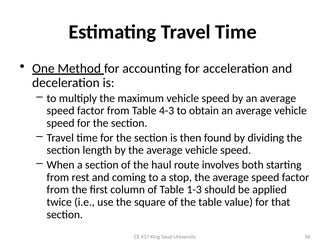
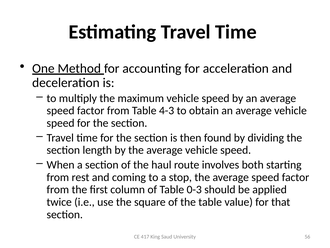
1-3: 1-3 -> 0-3 (194, 189)
